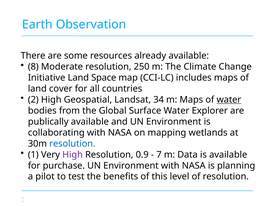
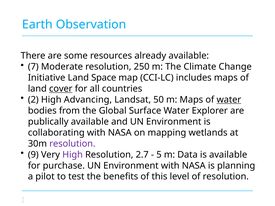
8: 8 -> 7 (33, 67)
cover underline: none -> present (61, 89)
Geospatial: Geospatial -> Advancing (88, 100)
34: 34 -> 50 (159, 100)
resolution colour: blue -> purple (72, 144)
1: 1 -> 9 (33, 155)
0.9: 0.9 -> 2.7 (142, 155)
7: 7 -> 5 (159, 155)
